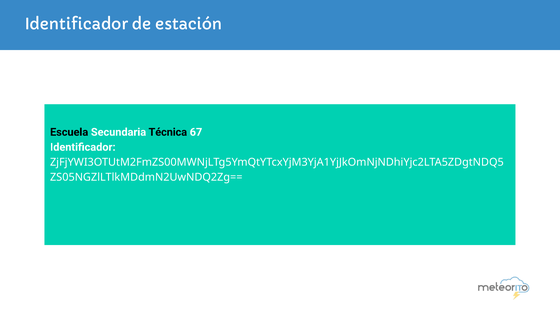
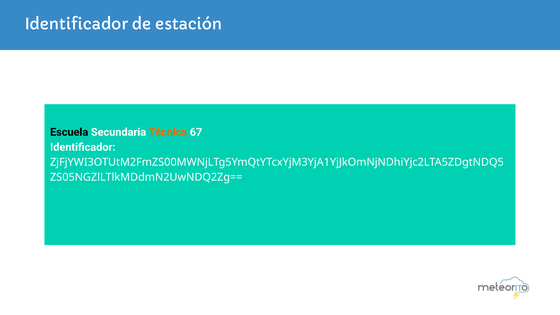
Técnica colour: black -> orange (168, 132)
